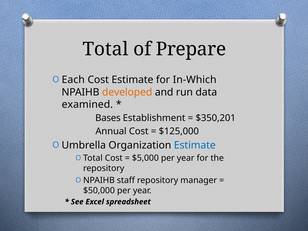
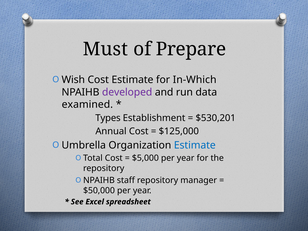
Total: Total -> Must (105, 49)
Each: Each -> Wish (73, 80)
developed colour: orange -> purple (127, 92)
Bases: Bases -> Types (108, 118)
$350,201: $350,201 -> $530,201 (216, 118)
